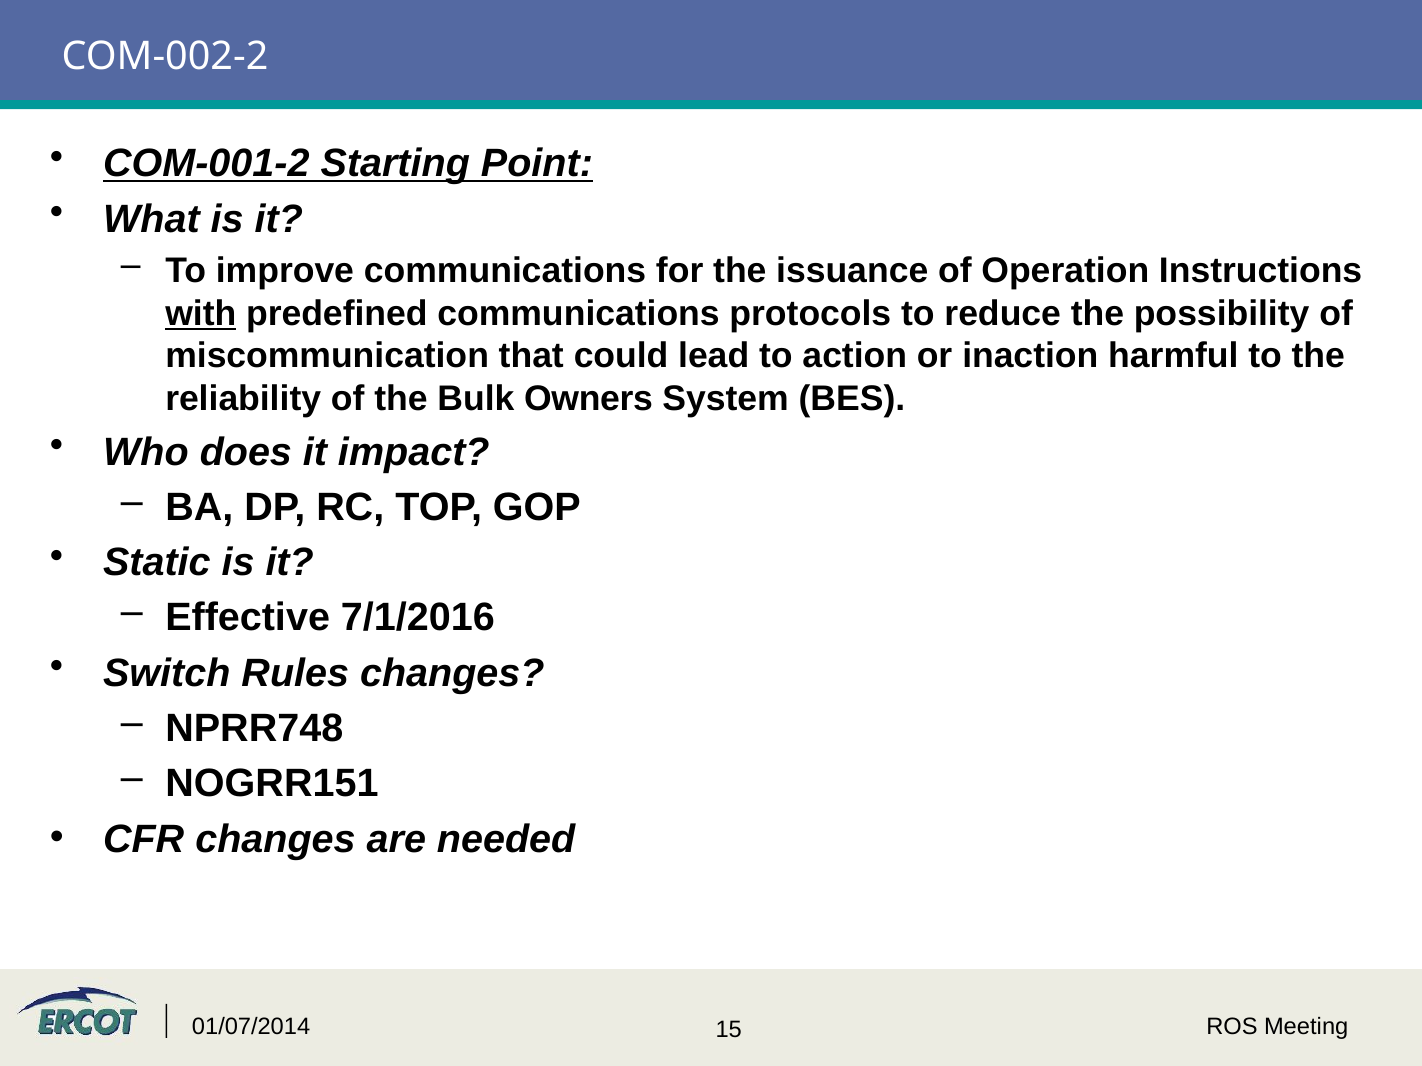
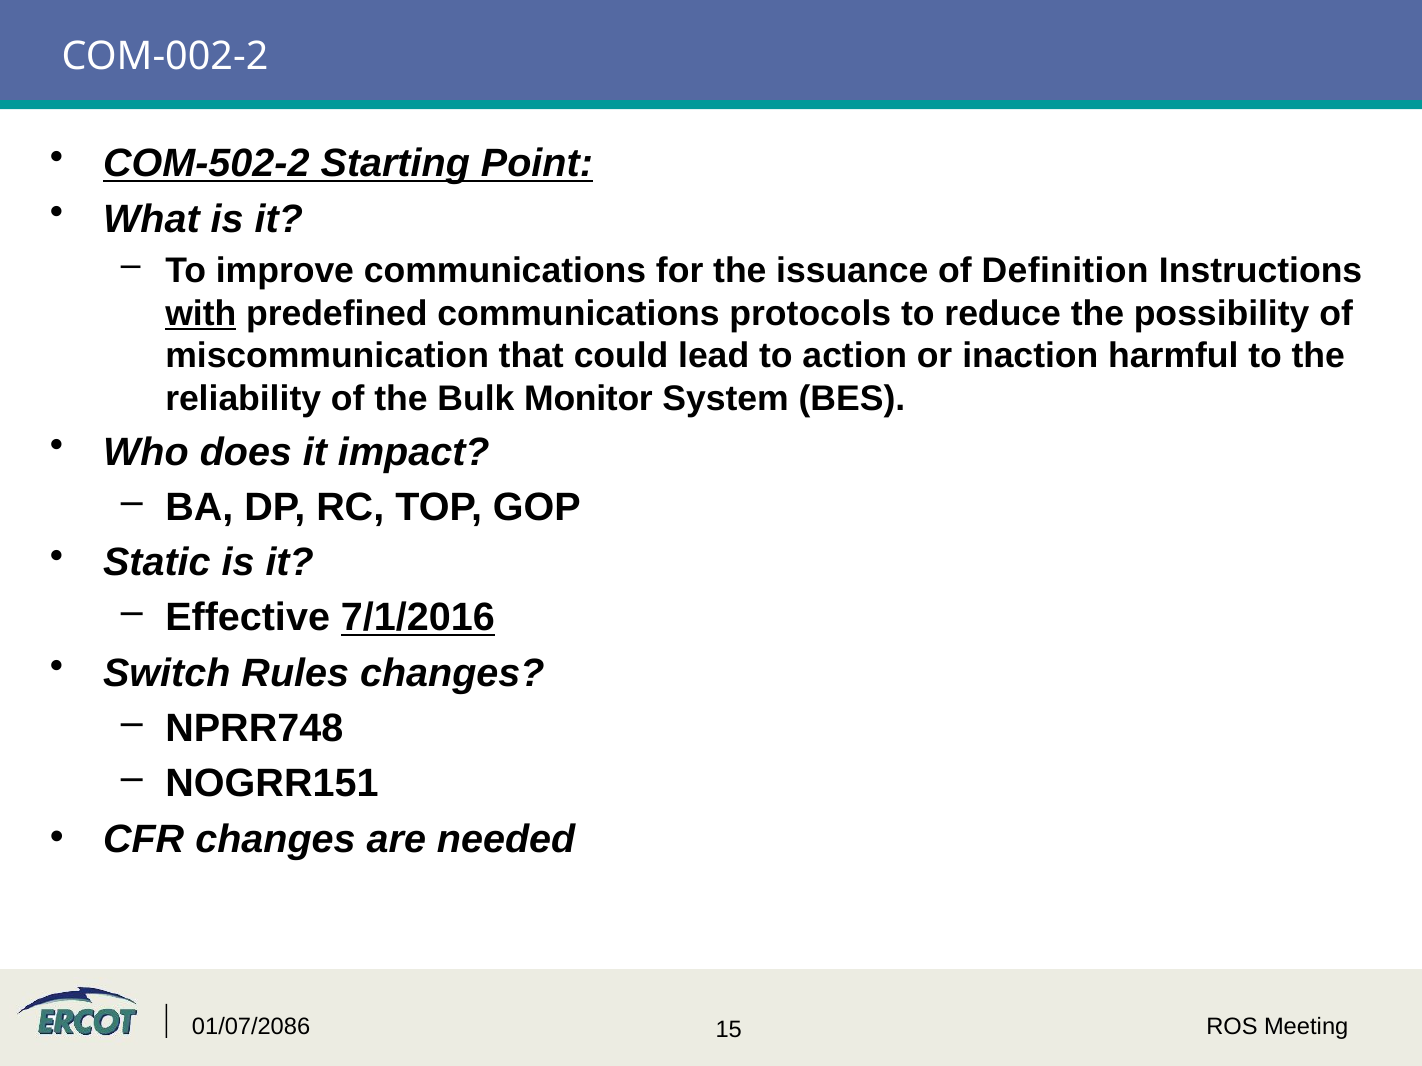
COM-001-2: COM-001-2 -> COM-502-2 (206, 164)
Operation: Operation -> Definition (1065, 271)
Owners: Owners -> Monitor (588, 399)
7/1/2016 underline: none -> present (418, 618)
01/07/2014: 01/07/2014 -> 01/07/2086 (251, 1027)
